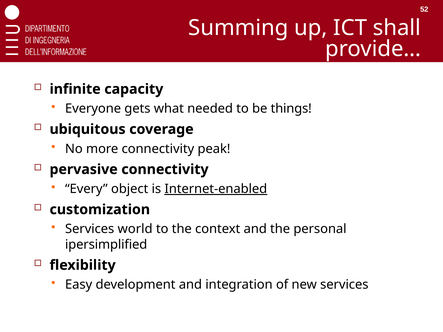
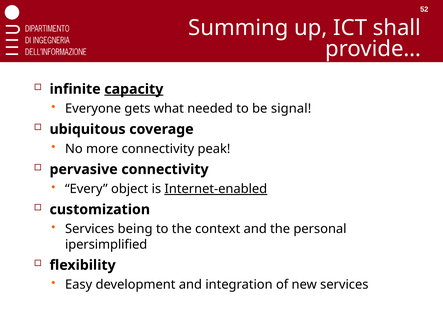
capacity underline: none -> present (134, 89)
things: things -> signal (291, 109)
world: world -> being (135, 229)
